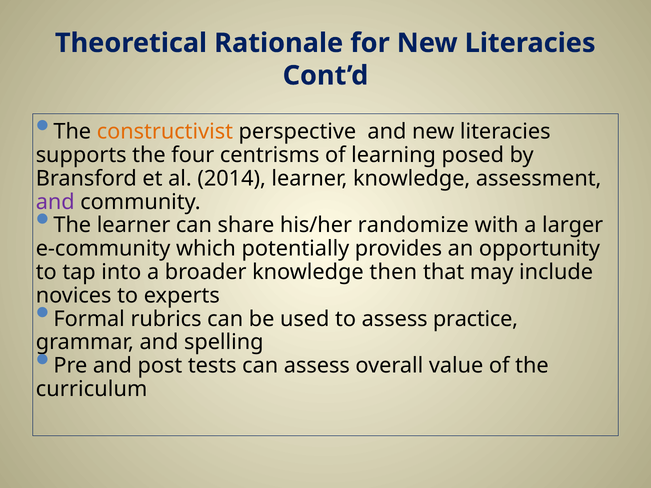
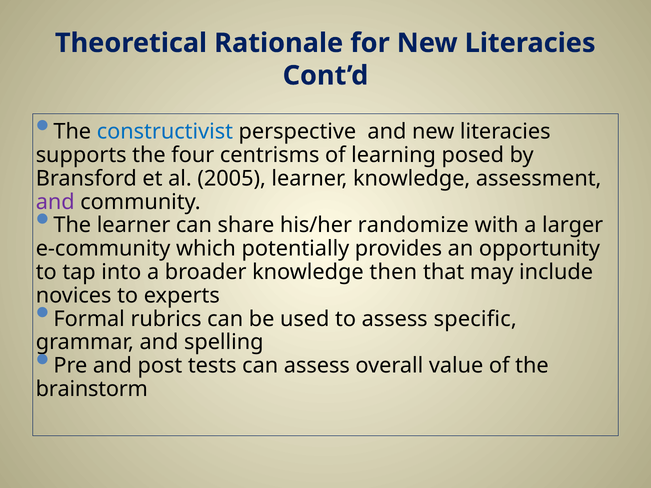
constructivist colour: orange -> blue (165, 132)
2014: 2014 -> 2005 (232, 179)
practice: practice -> specific (475, 319)
curriculum: curriculum -> brainstorm (92, 389)
